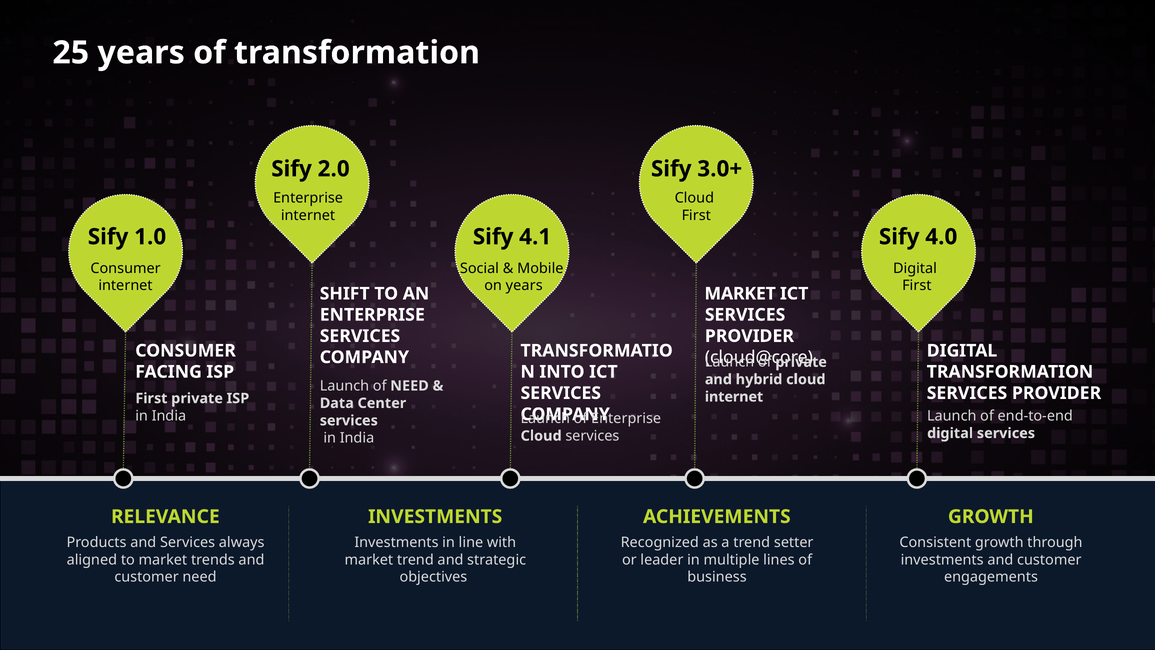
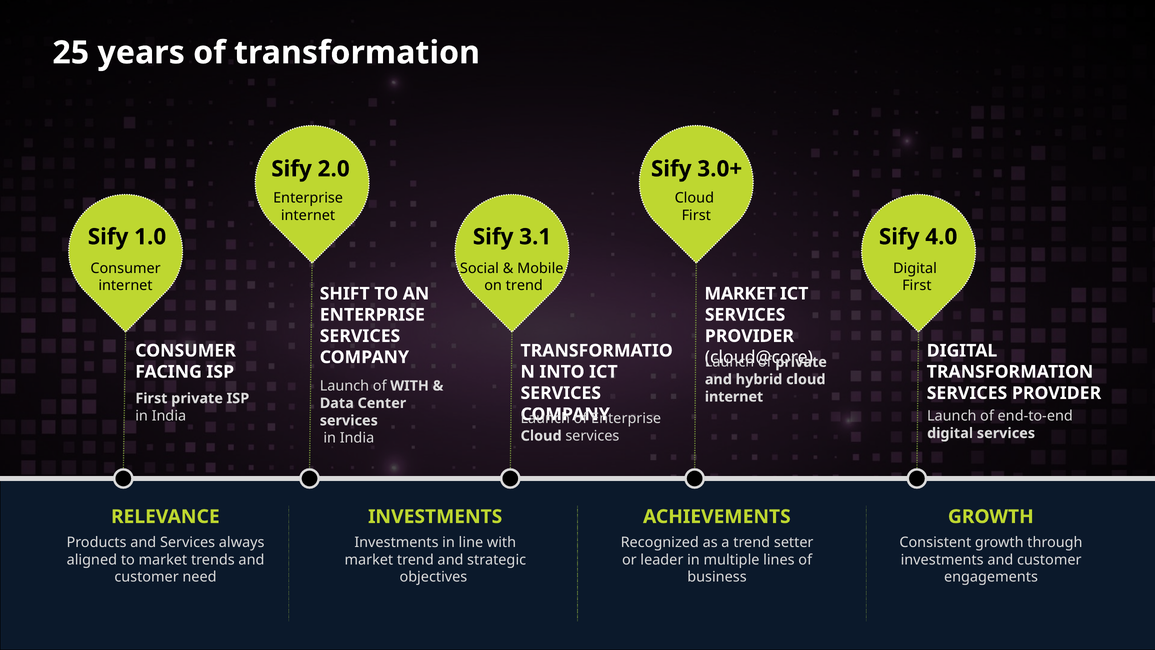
4.1: 4.1 -> 3.1 (535, 237)
on years: years -> trend (524, 286)
of NEED: NEED -> WITH (410, 386)
